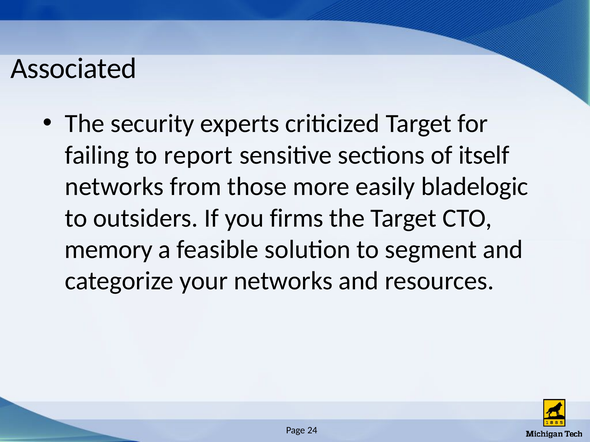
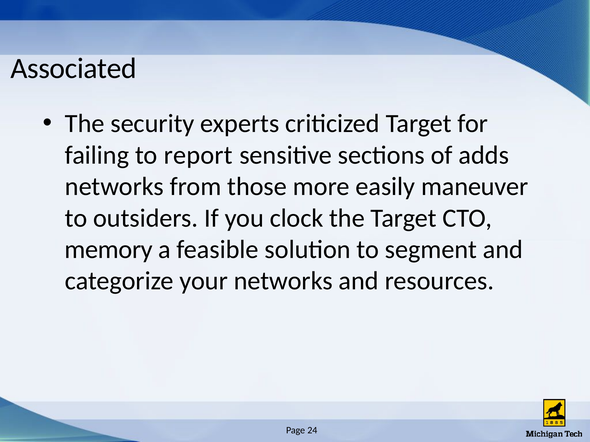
itself: itself -> adds (484, 155)
bladelogic: bladelogic -> maneuver (475, 187)
firms: firms -> clock (297, 218)
